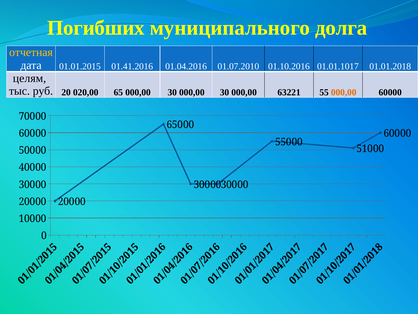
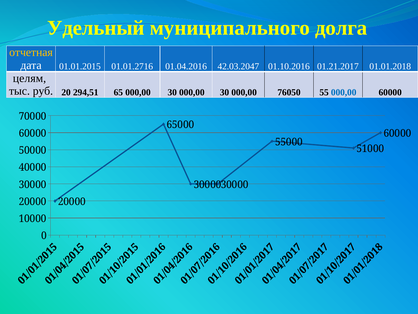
Погибших: Погибших -> Удельный (96, 28)
01.41.2016: 01.41.2016 -> 01.01.2716 (132, 66)
01.07.2010: 01.07.2010 -> 42.03.2047 (238, 66)
01.01.1017: 01.01.1017 -> 01.21.2017 (338, 66)
020,00: 020,00 -> 294,51 (86, 92)
63221: 63221 -> 76050 (289, 92)
000,00 colour: orange -> blue (344, 92)
